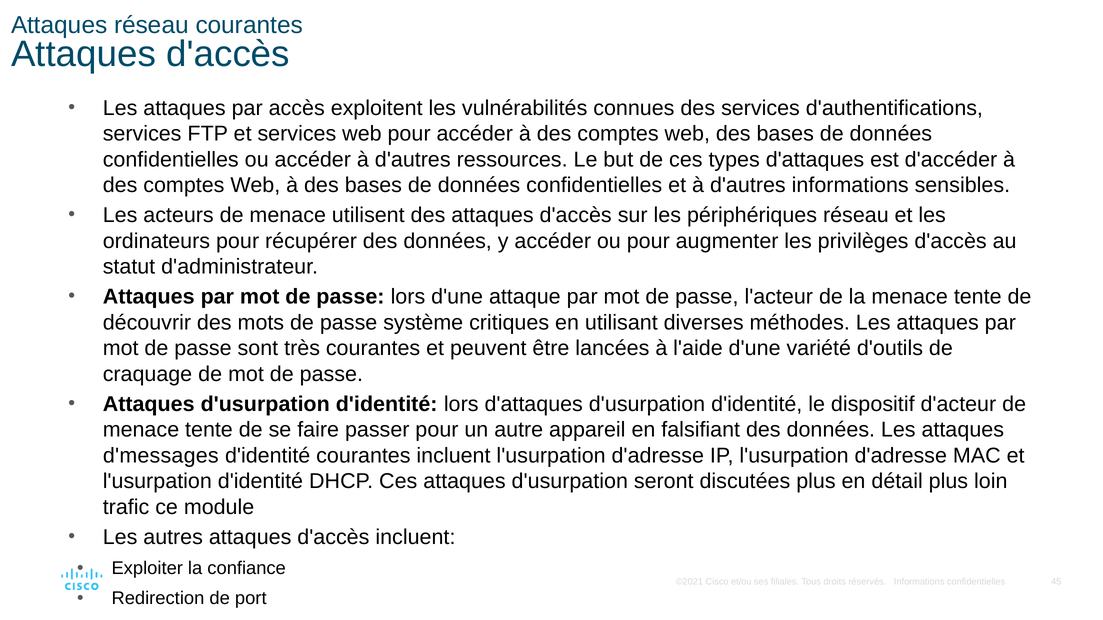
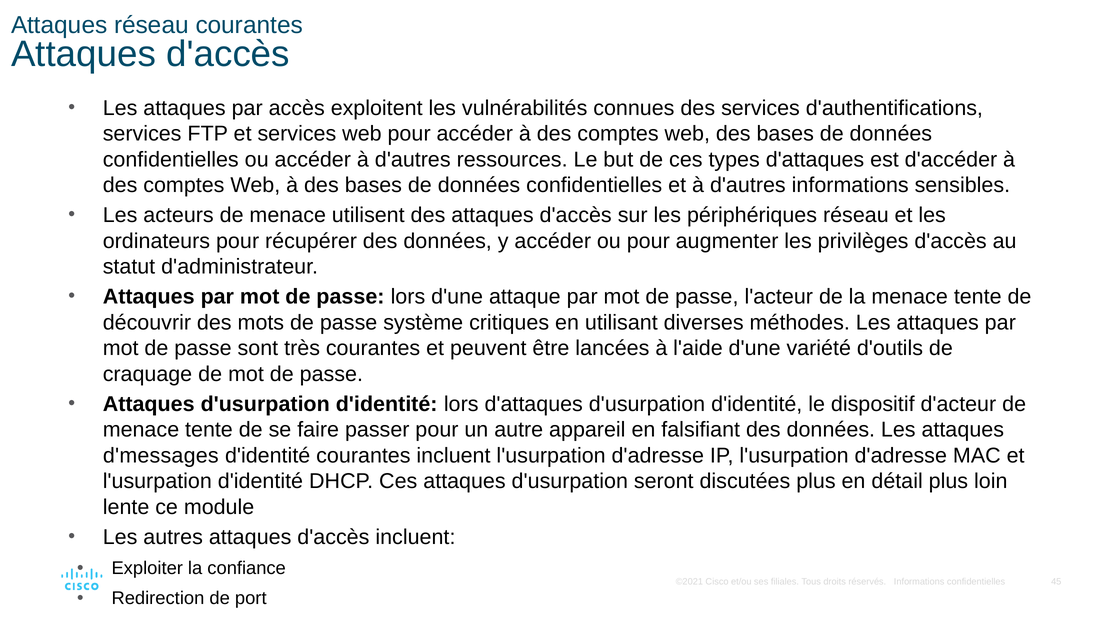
trafic: trafic -> lente (126, 507)
